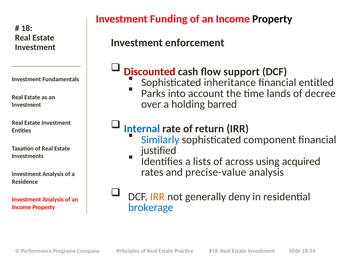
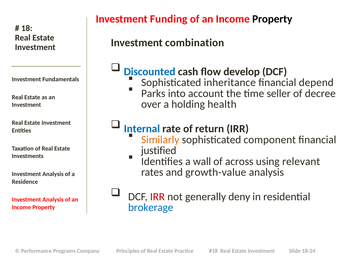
enforcement: enforcement -> combination (195, 43)
Discounted colour: red -> blue (150, 72)
support: support -> develop (242, 72)
entitled: entitled -> depend (316, 82)
lands: lands -> seller (279, 93)
barred: barred -> health (222, 104)
Similarly colour: blue -> orange (160, 139)
lists: lists -> wall (202, 161)
acquired: acquired -> relevant (301, 161)
precise-value: precise-value -> growth-value (216, 172)
IRR colour: orange -> red (157, 196)
